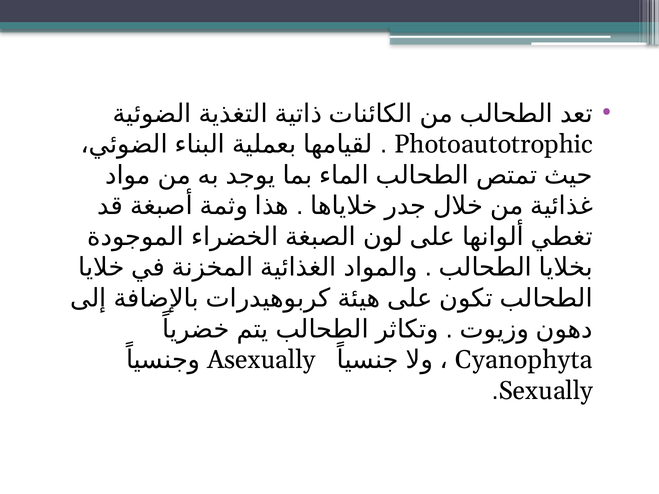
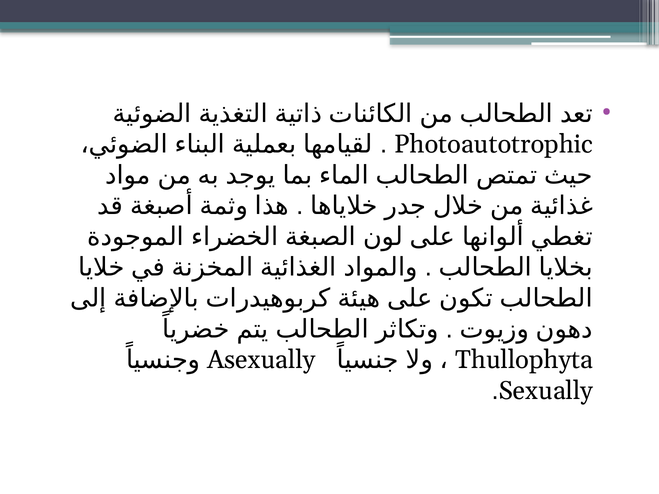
Cyanophyta: Cyanophyta -> Thullophyta (524, 360)
